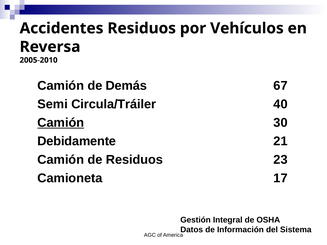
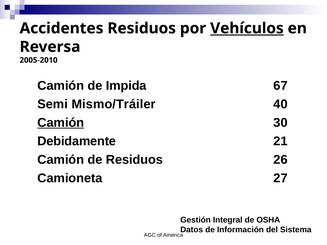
Vehículos underline: none -> present (247, 28)
Demás: Demás -> Impida (126, 86)
Circula/Tráiler: Circula/Tráiler -> Mismo/Tráiler (114, 104)
23: 23 -> 26 (281, 160)
17: 17 -> 27 (281, 178)
